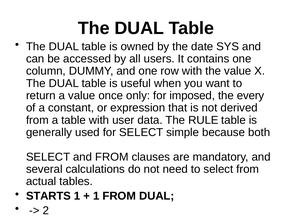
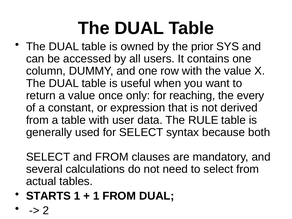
date: date -> prior (202, 46)
imposed: imposed -> reaching (192, 96)
simple: simple -> syntax (183, 132)
